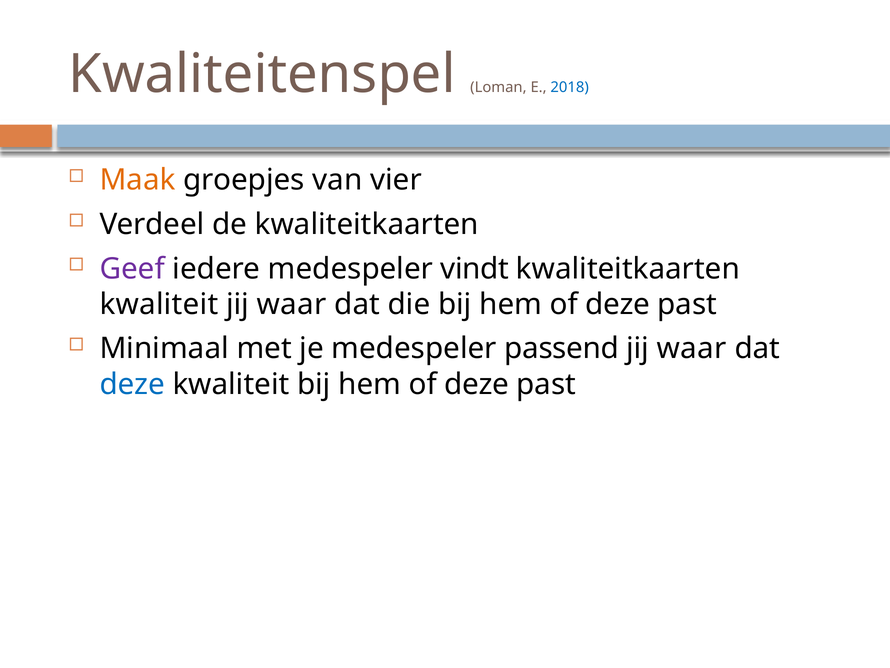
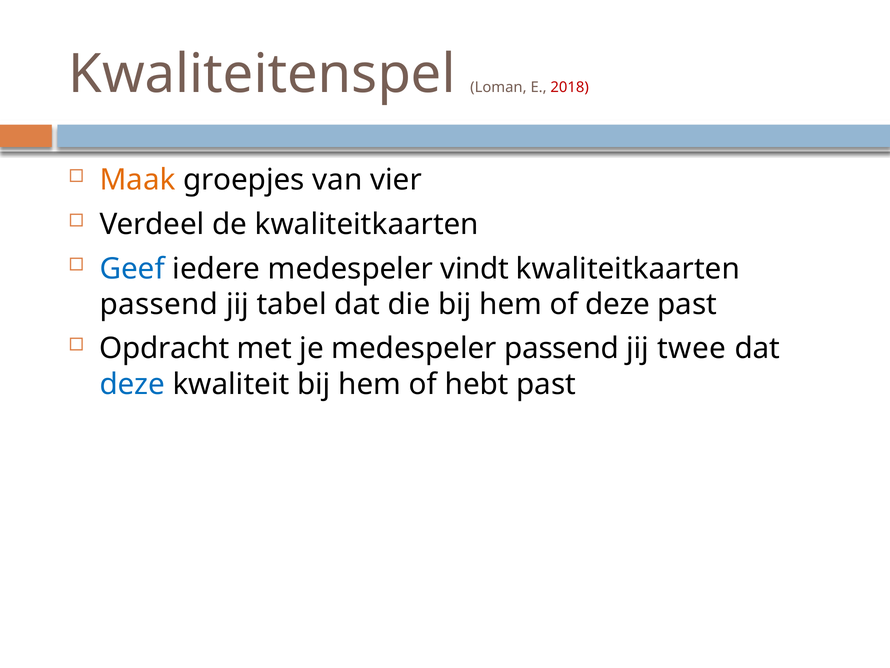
2018 colour: blue -> red (570, 87)
Geef colour: purple -> blue (132, 269)
kwaliteit: kwaliteit -> passend (159, 304)
waar: waar -> tabel (292, 304)
Minimaal: Minimaal -> Opdracht (164, 348)
waar: waar -> twee (692, 348)
deze: deze -> hebt (477, 384)
